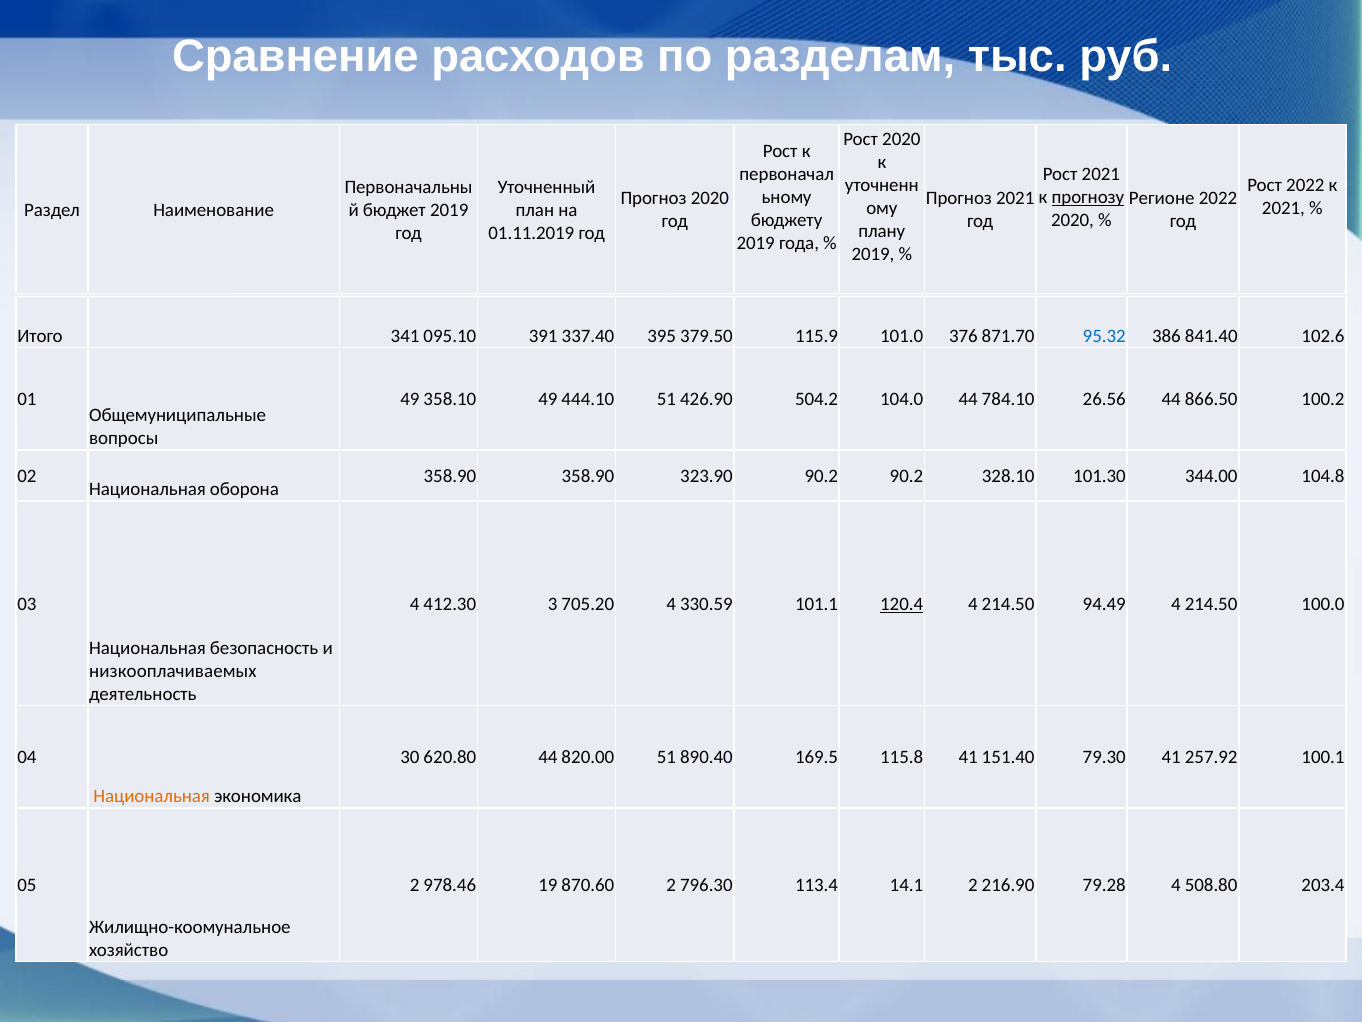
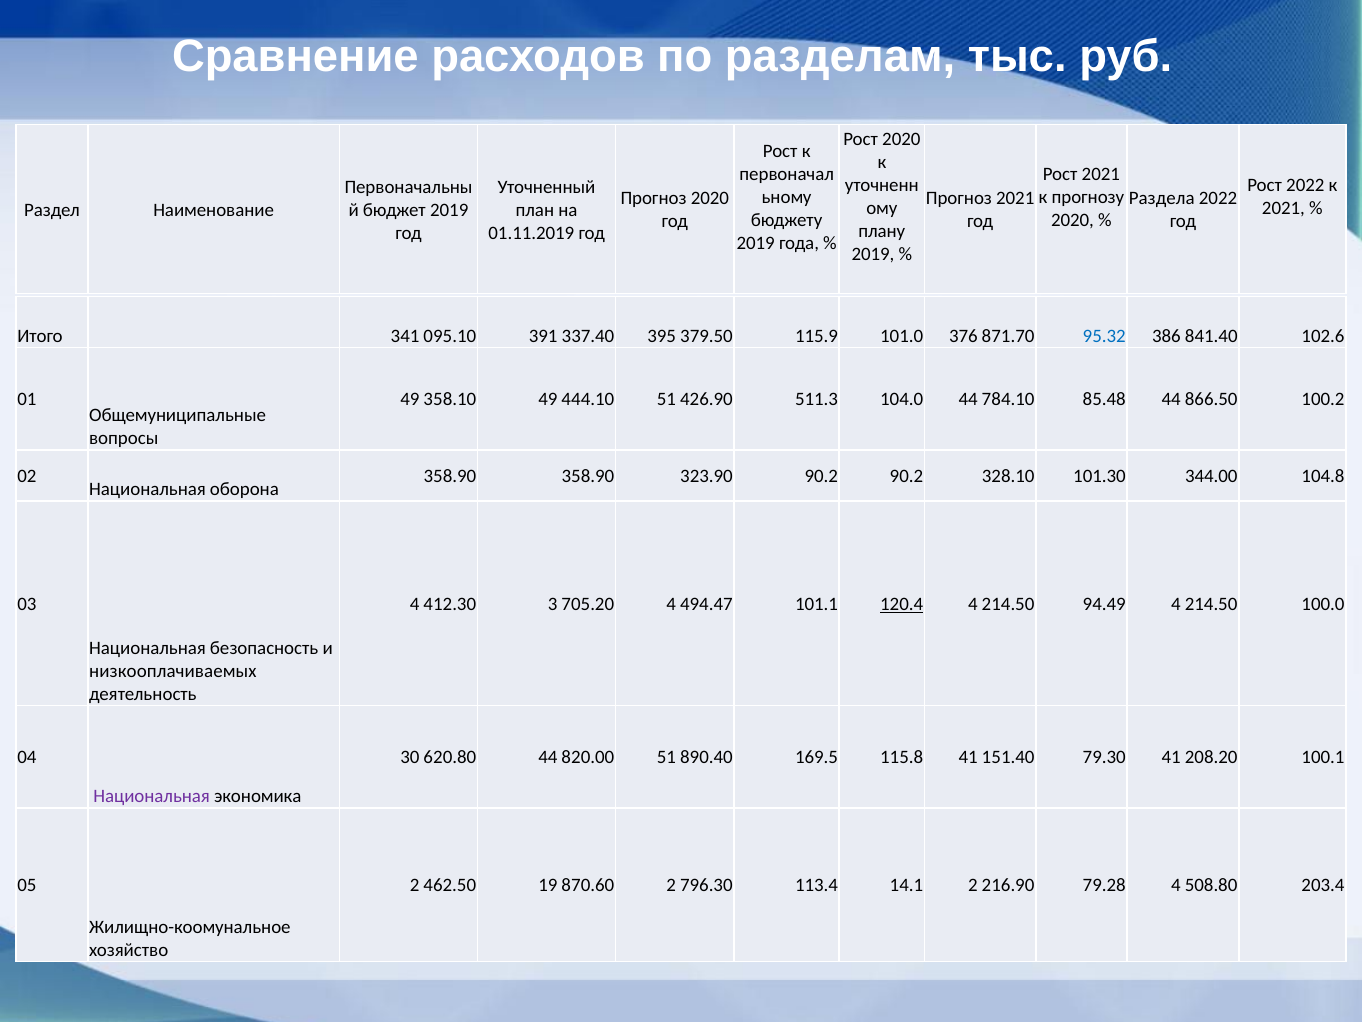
прогнозу underline: present -> none (1088, 197)
Регионе: Регионе -> Раздела (1162, 198)
504.2: 504.2 -> 511.3 (816, 399)
26.56: 26.56 -> 85.48 (1104, 399)
330.59: 330.59 -> 494.47 (706, 604)
257.92: 257.92 -> 208.20 (1211, 757)
Национальная colour: orange -> purple (152, 796)
978.46: 978.46 -> 462.50 (450, 885)
